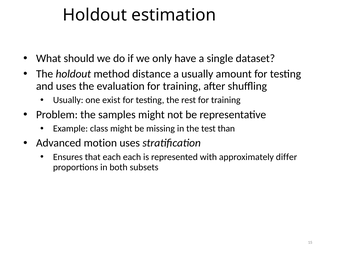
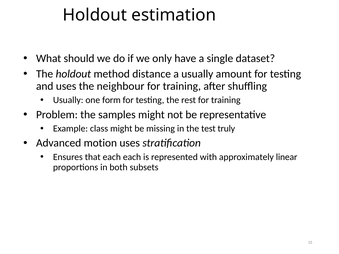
evaluation: evaluation -> neighbour (121, 86)
exist: exist -> form (111, 100)
than: than -> truly (226, 129)
differ: differ -> linear (287, 157)
